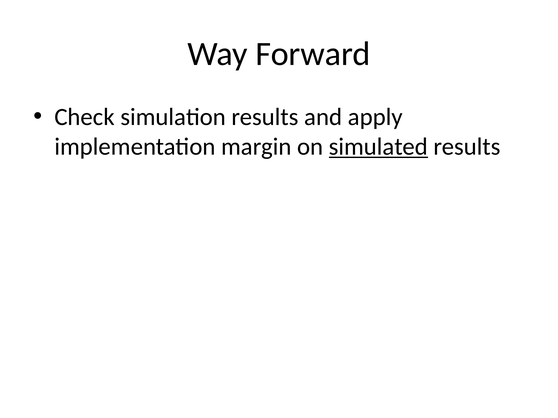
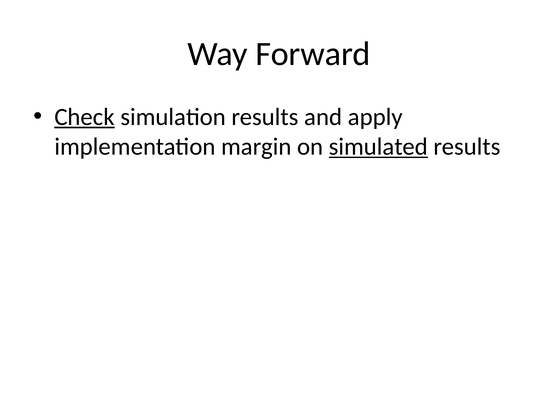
Check underline: none -> present (85, 117)
